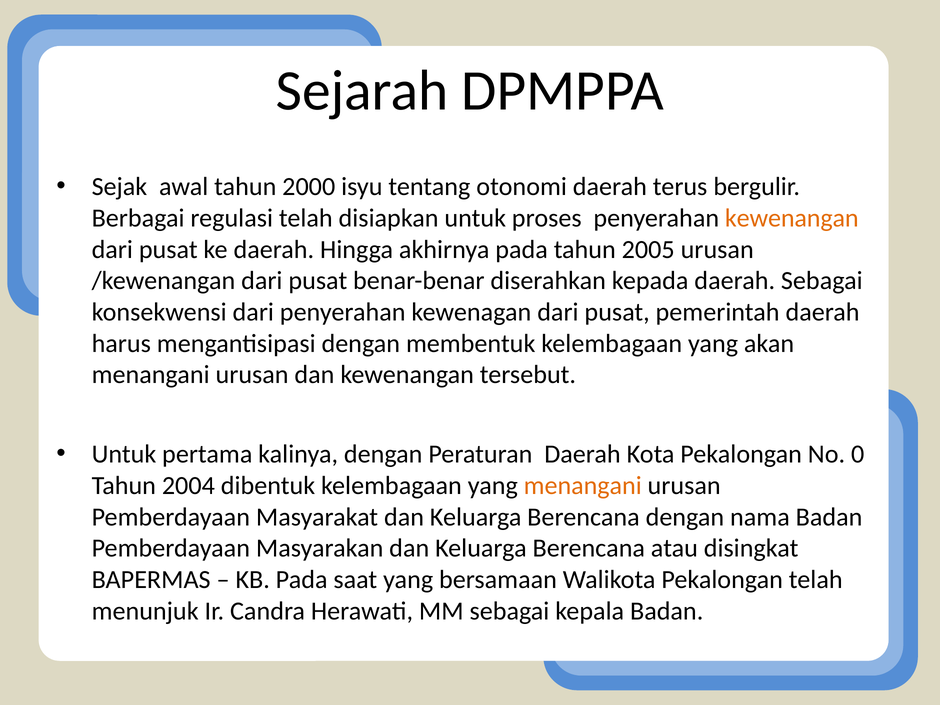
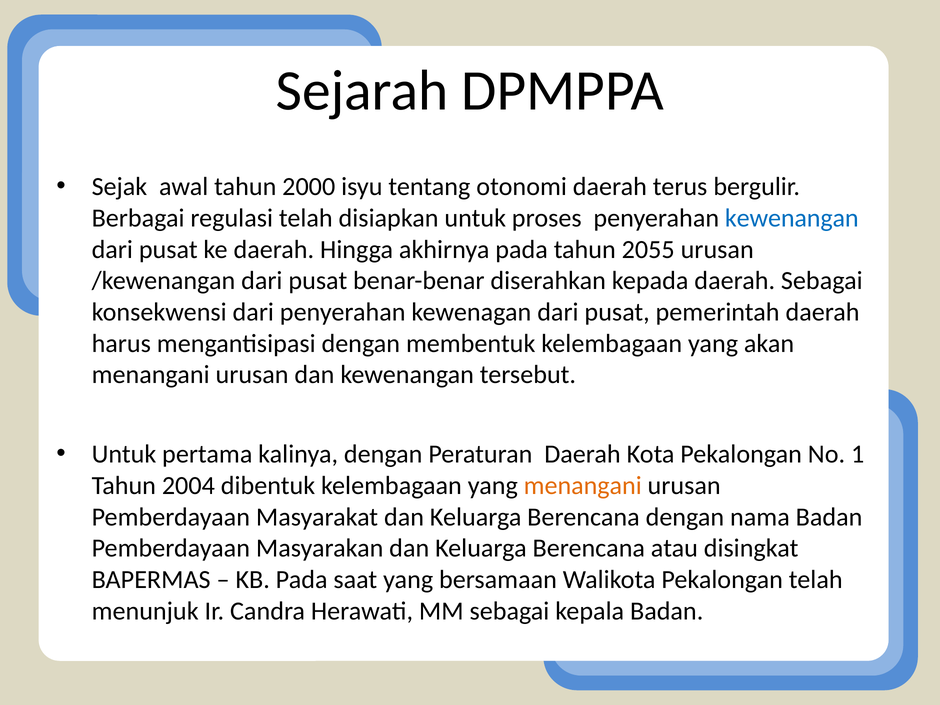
kewenangan colour: orange -> blue (792, 218)
2005: 2005 -> 2055 (648, 249)
0: 0 -> 1 (858, 454)
